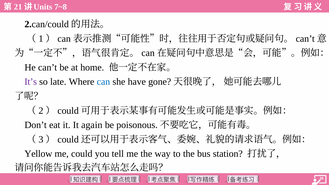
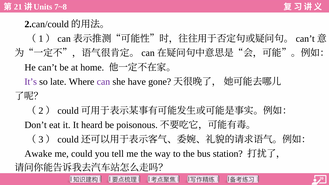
can colour: blue -> purple (103, 82)
again: again -> heard (92, 125)
Yellow: Yellow -> Awake (38, 154)
